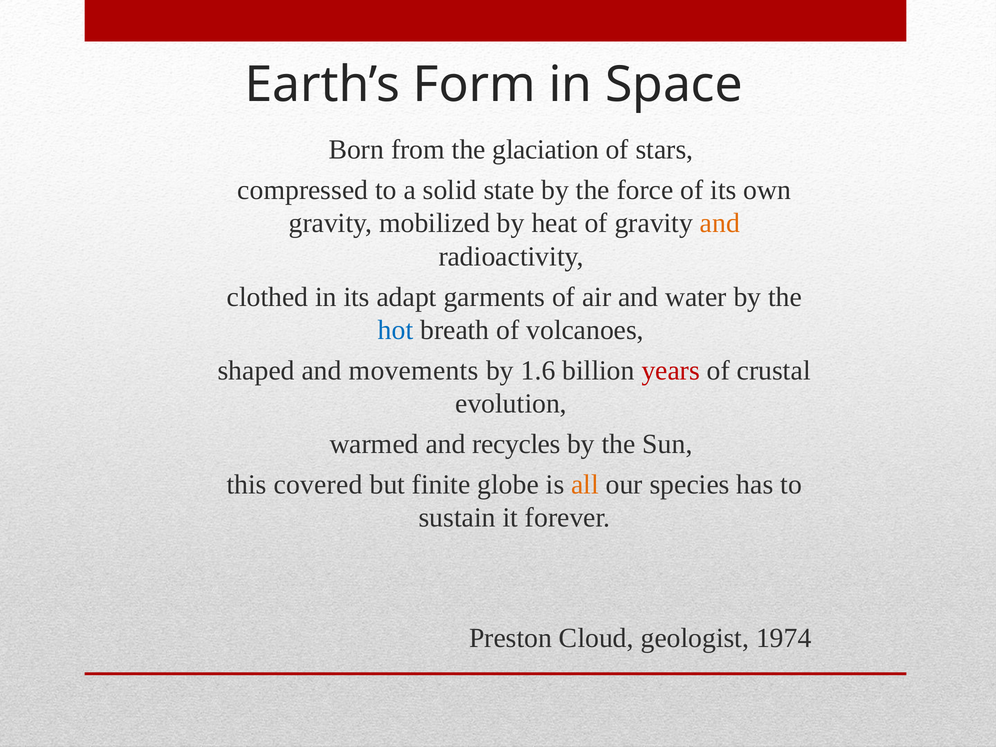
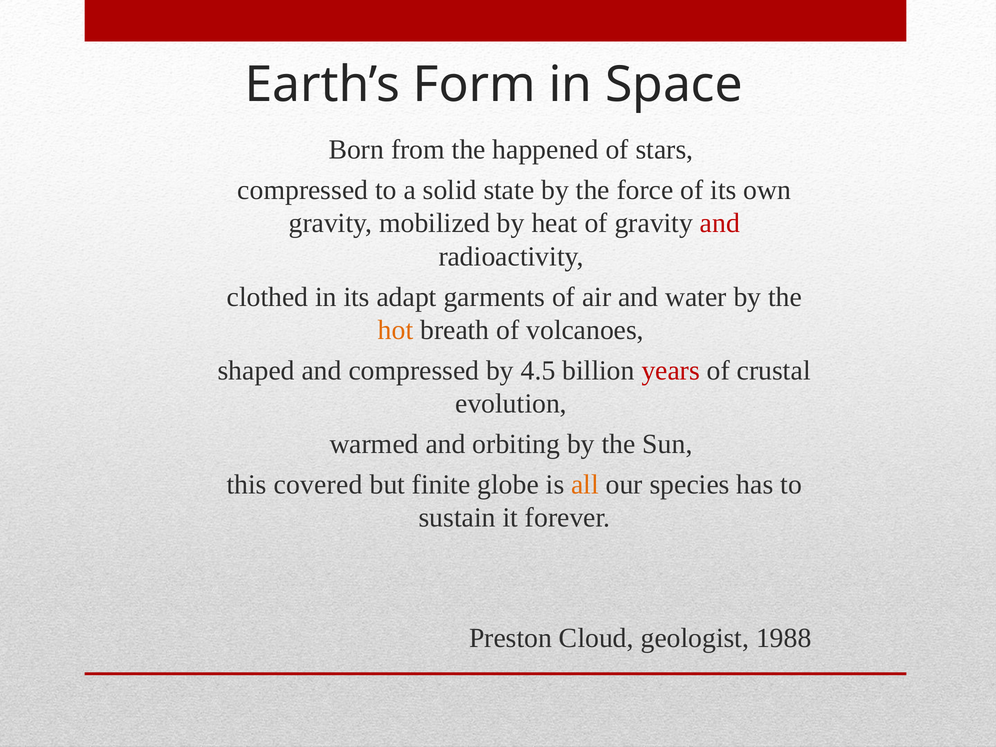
glaciation: glaciation -> happened (546, 150)
and colour: orange -> red (720, 223)
hot colour: blue -> orange (396, 330)
and movements: movements -> compressed (414, 371)
1.6: 1.6 -> 4.5 (538, 371)
recycles: recycles -> orbiting (516, 444)
1974: 1974 -> 1988 (784, 638)
